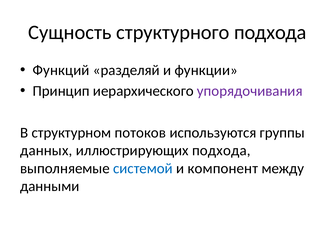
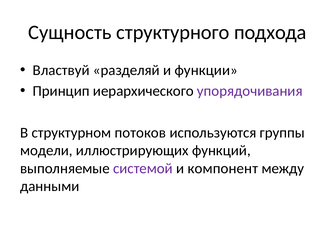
Функций: Функций -> Властвуй (61, 70)
данных: данных -> модели (46, 151)
иллюстрирующих подхода: подхода -> функций (221, 151)
системой colour: blue -> purple (143, 169)
